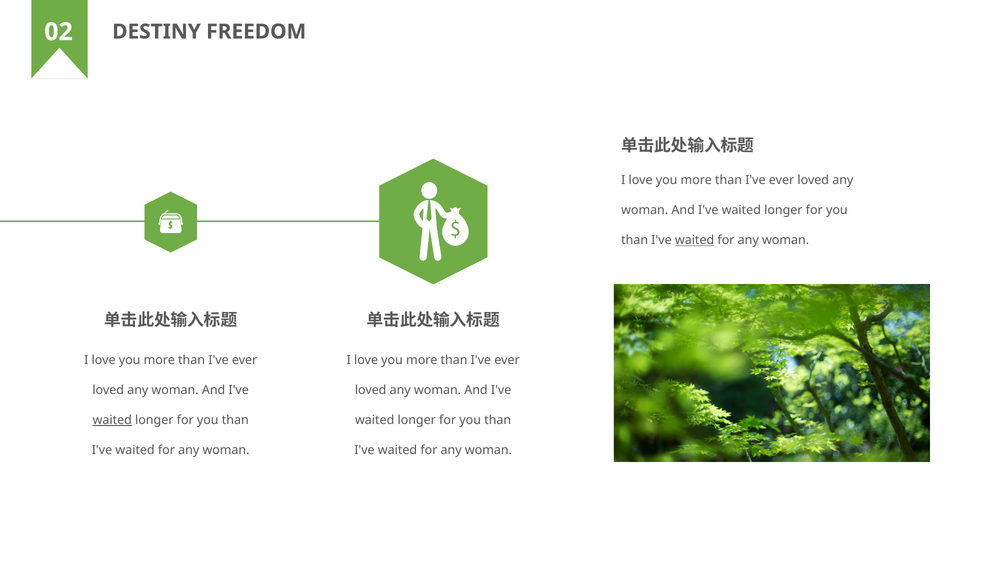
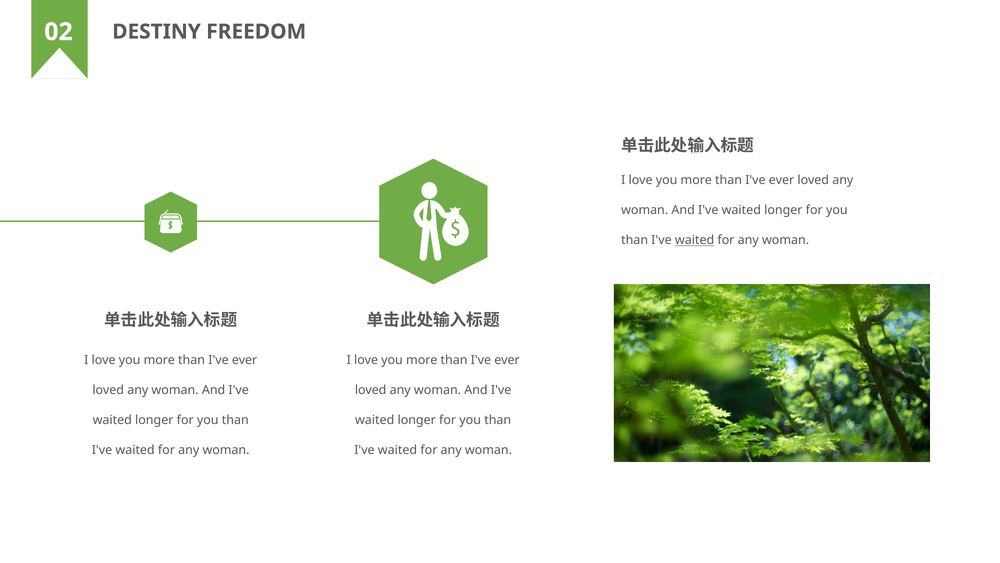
waited underline: present -> none (112, 420)
